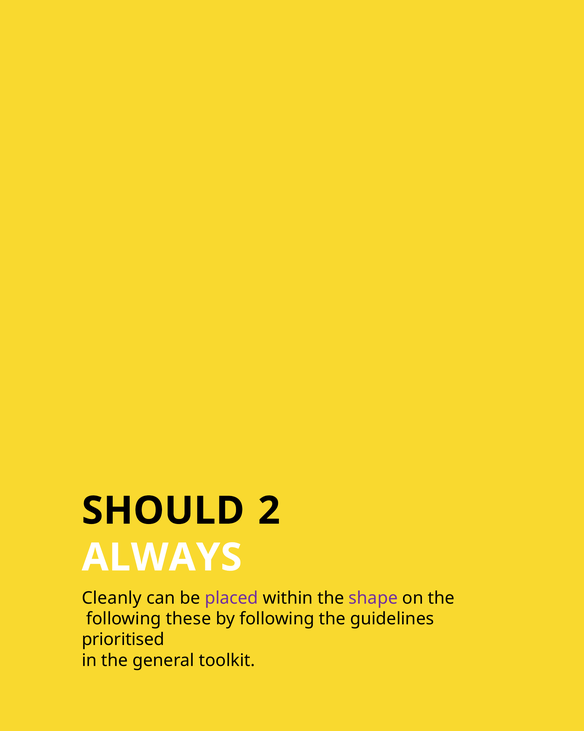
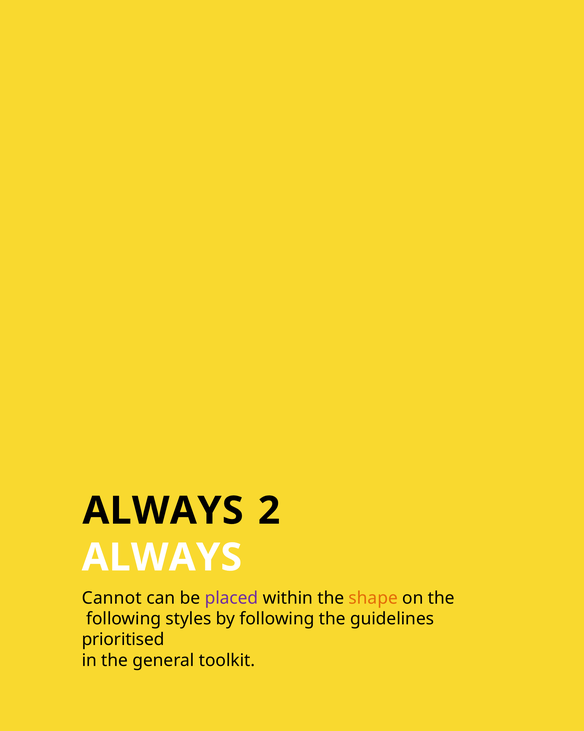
SHOULD: SHOULD -> ALWAYS (163, 510)
Cleanly: Cleanly -> Cannot (112, 597)
shape colour: purple -> orange (373, 597)
these: these -> styles (188, 618)
